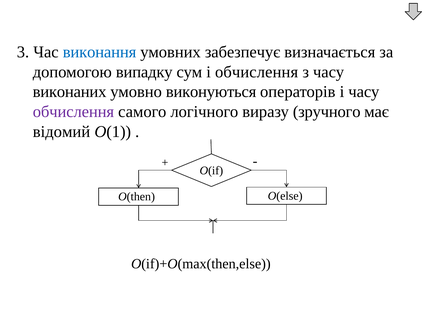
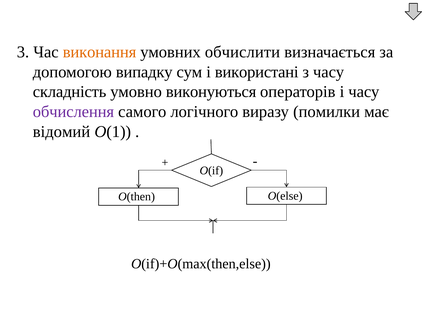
виконання colour: blue -> orange (100, 52)
забезпечує: забезпечує -> обчислити (242, 52)
і обчислення: обчислення -> використані (257, 72)
виконаних: виконаних -> складність (70, 92)
зручного: зручного -> помилки (327, 112)
